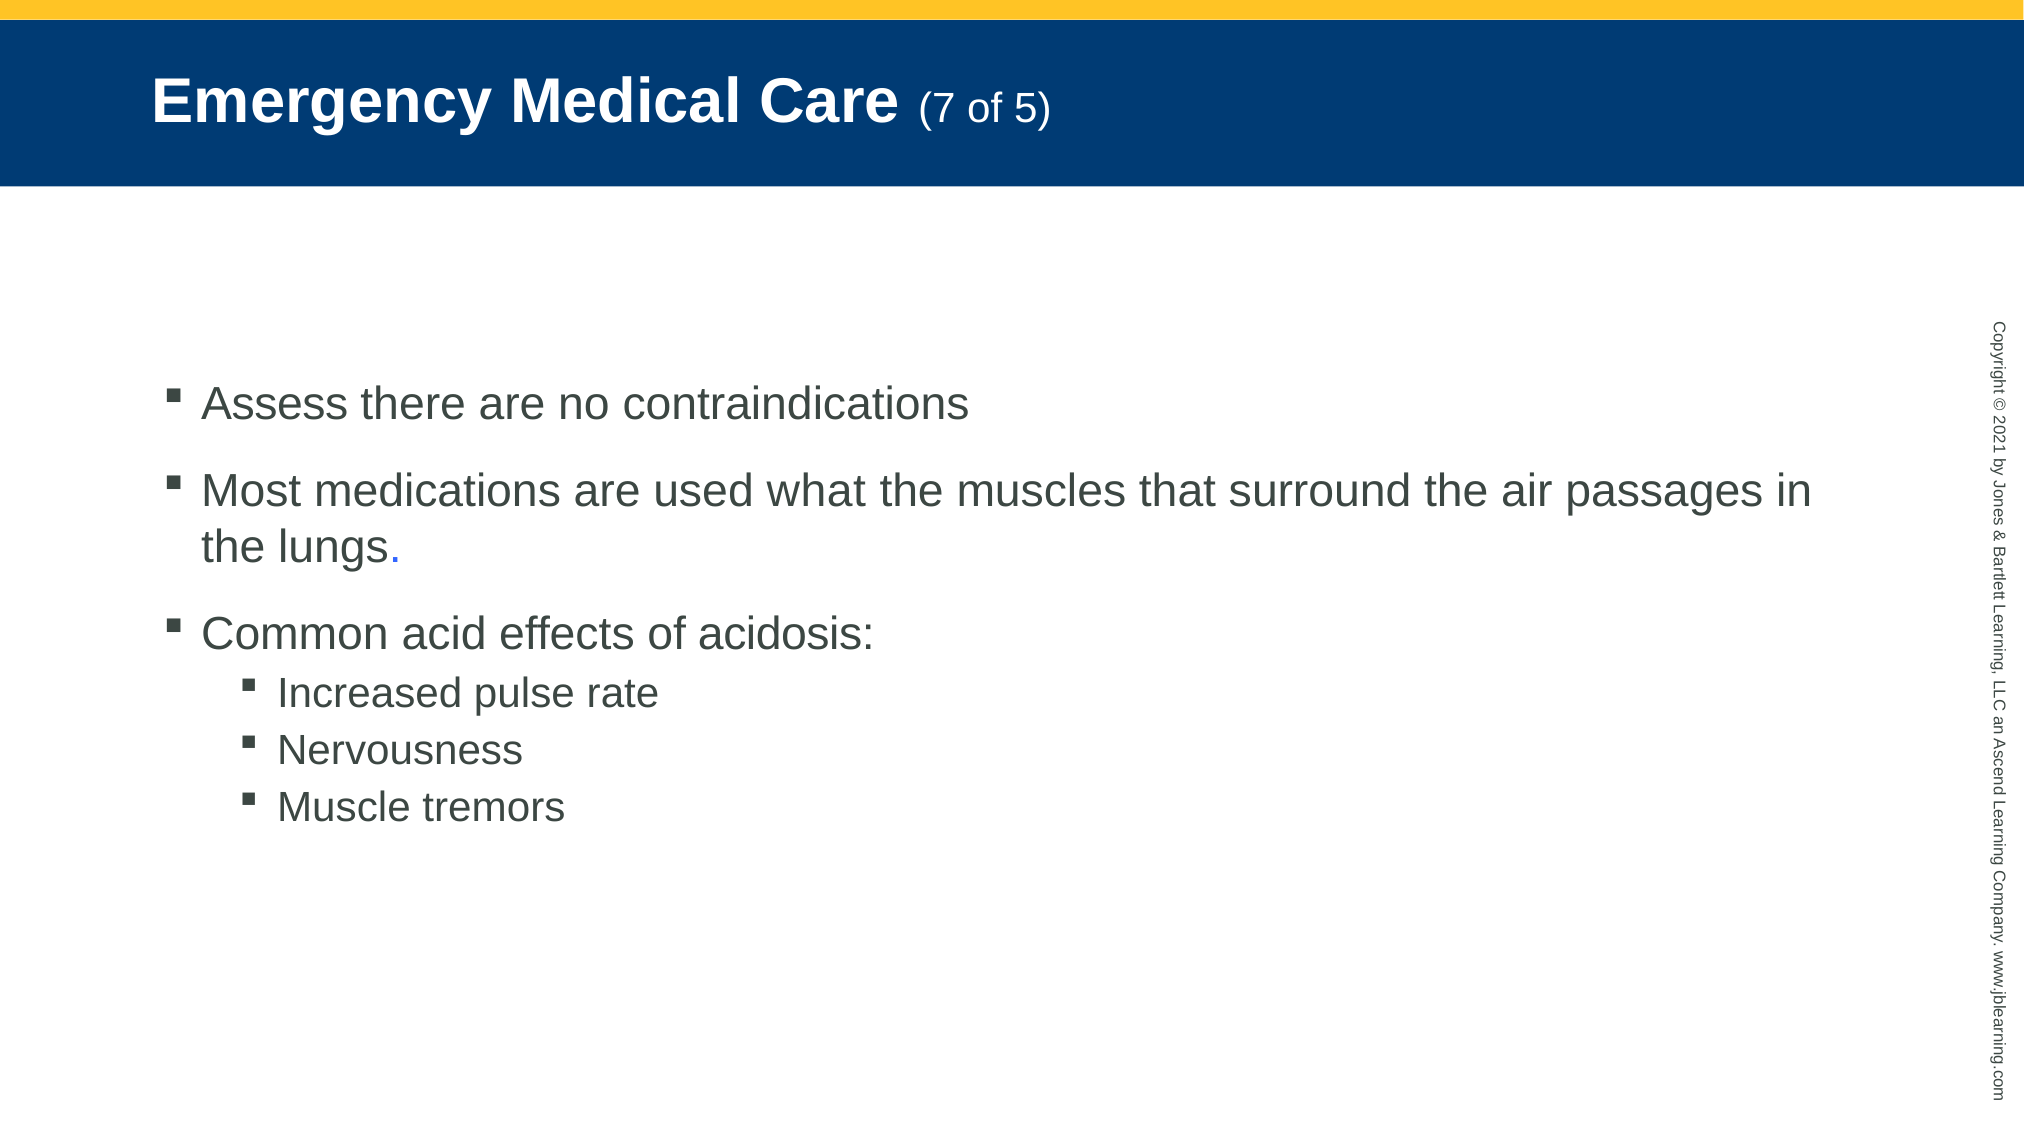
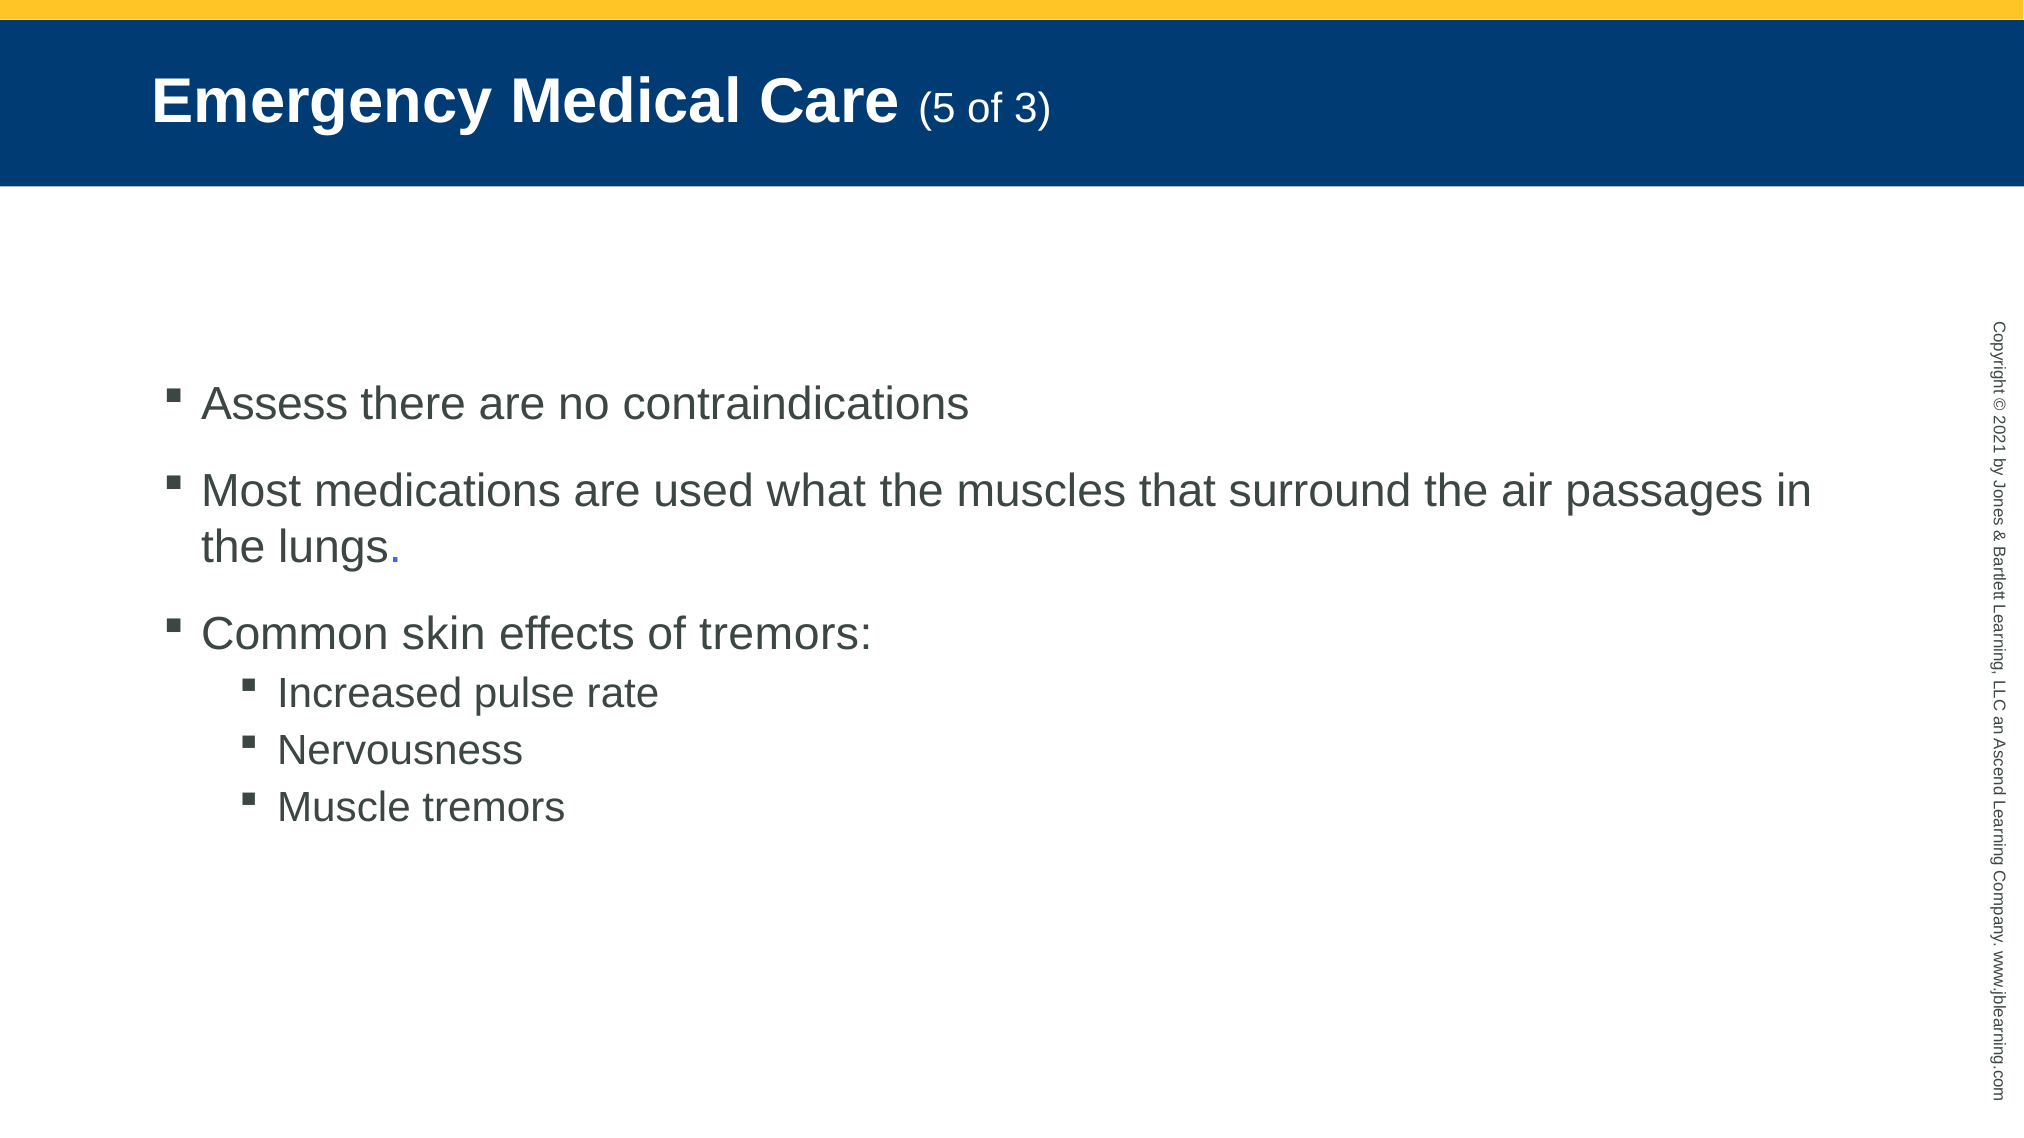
7: 7 -> 5 (937, 109)
5: 5 -> 3 (1033, 109)
acid: acid -> skin (444, 635)
of acidosis: acidosis -> tremors (786, 635)
